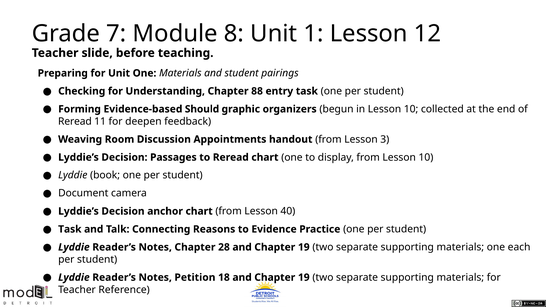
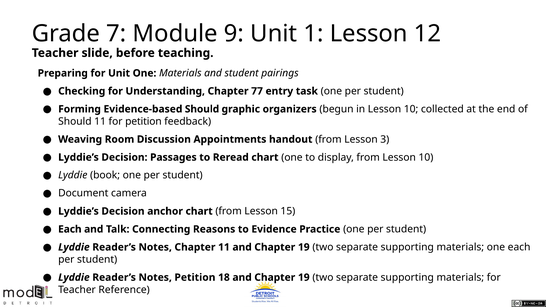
8: 8 -> 9 (234, 34)
88: 88 -> 77 (257, 91)
Reread: Reread -> Should (75, 121)
for deepen: deepen -> petition (143, 121)
40: 40 -> 15 (288, 211)
Task: Task -> Each (70, 229)
Chapter 28: 28 -> 11 (224, 247)
